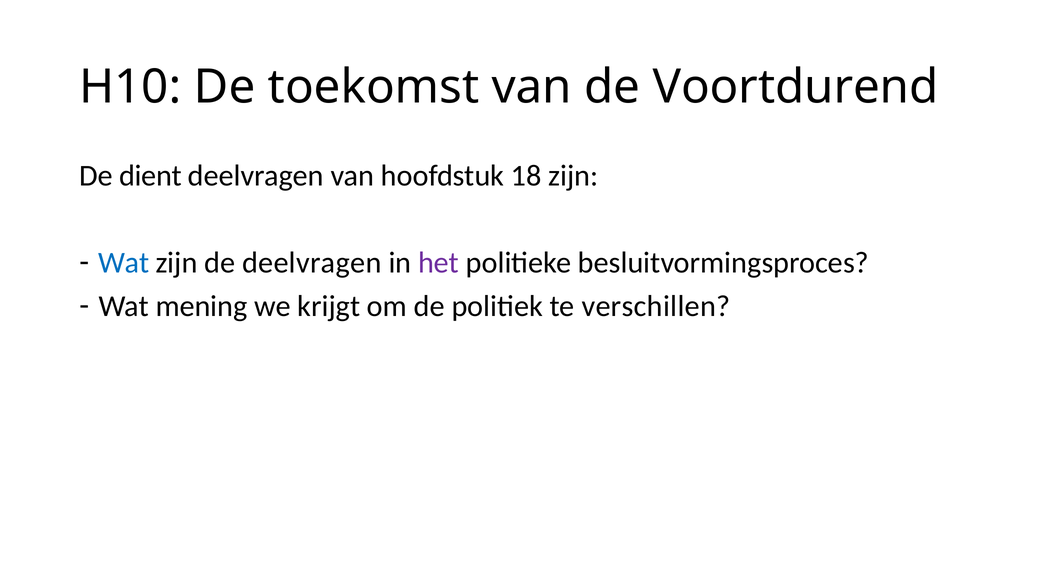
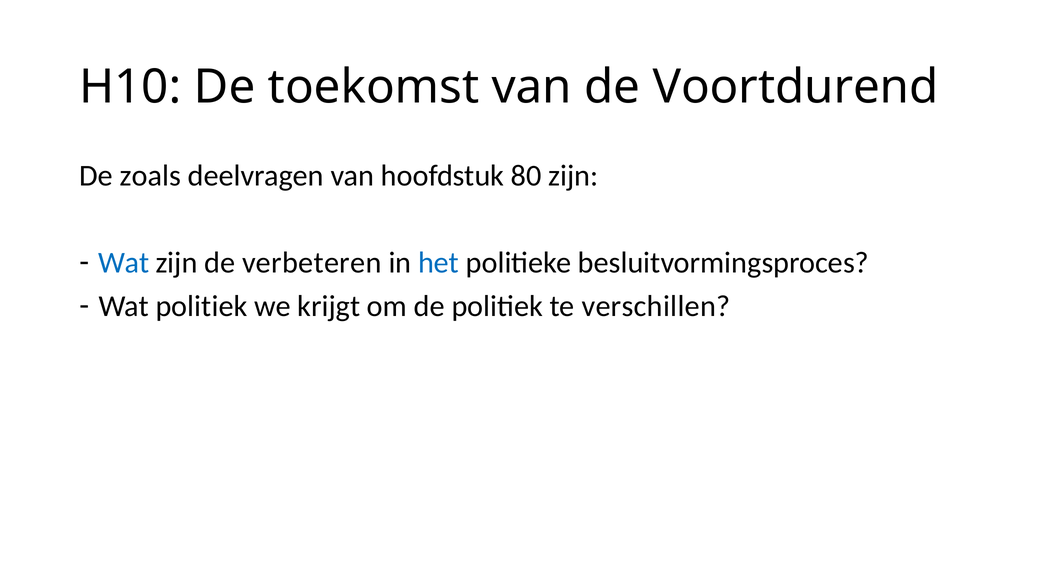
dient: dient -> zoals (150, 175)
18: 18 -> 80 (526, 175)
de deelvragen: deelvragen -> verbeteren (312, 263)
het colour: purple -> blue (439, 263)
Wat mening: mening -> politiek (201, 306)
